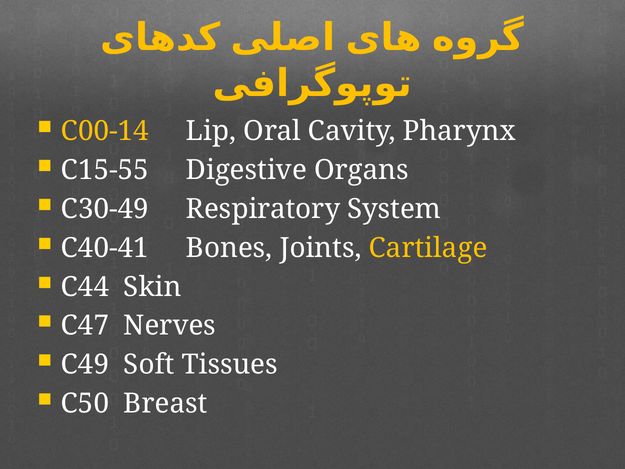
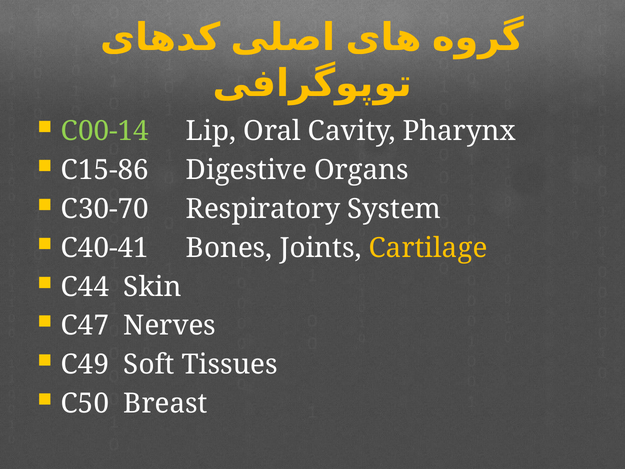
C00-14 colour: yellow -> light green (105, 131)
C15-55: C15-55 -> C15-86 (105, 170)
C30-49: C30-49 -> C30-70 (105, 209)
